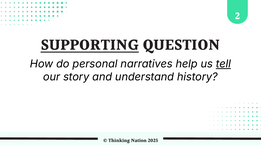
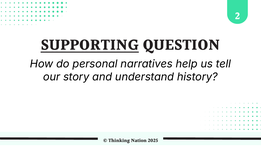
tell underline: present -> none (223, 64)
